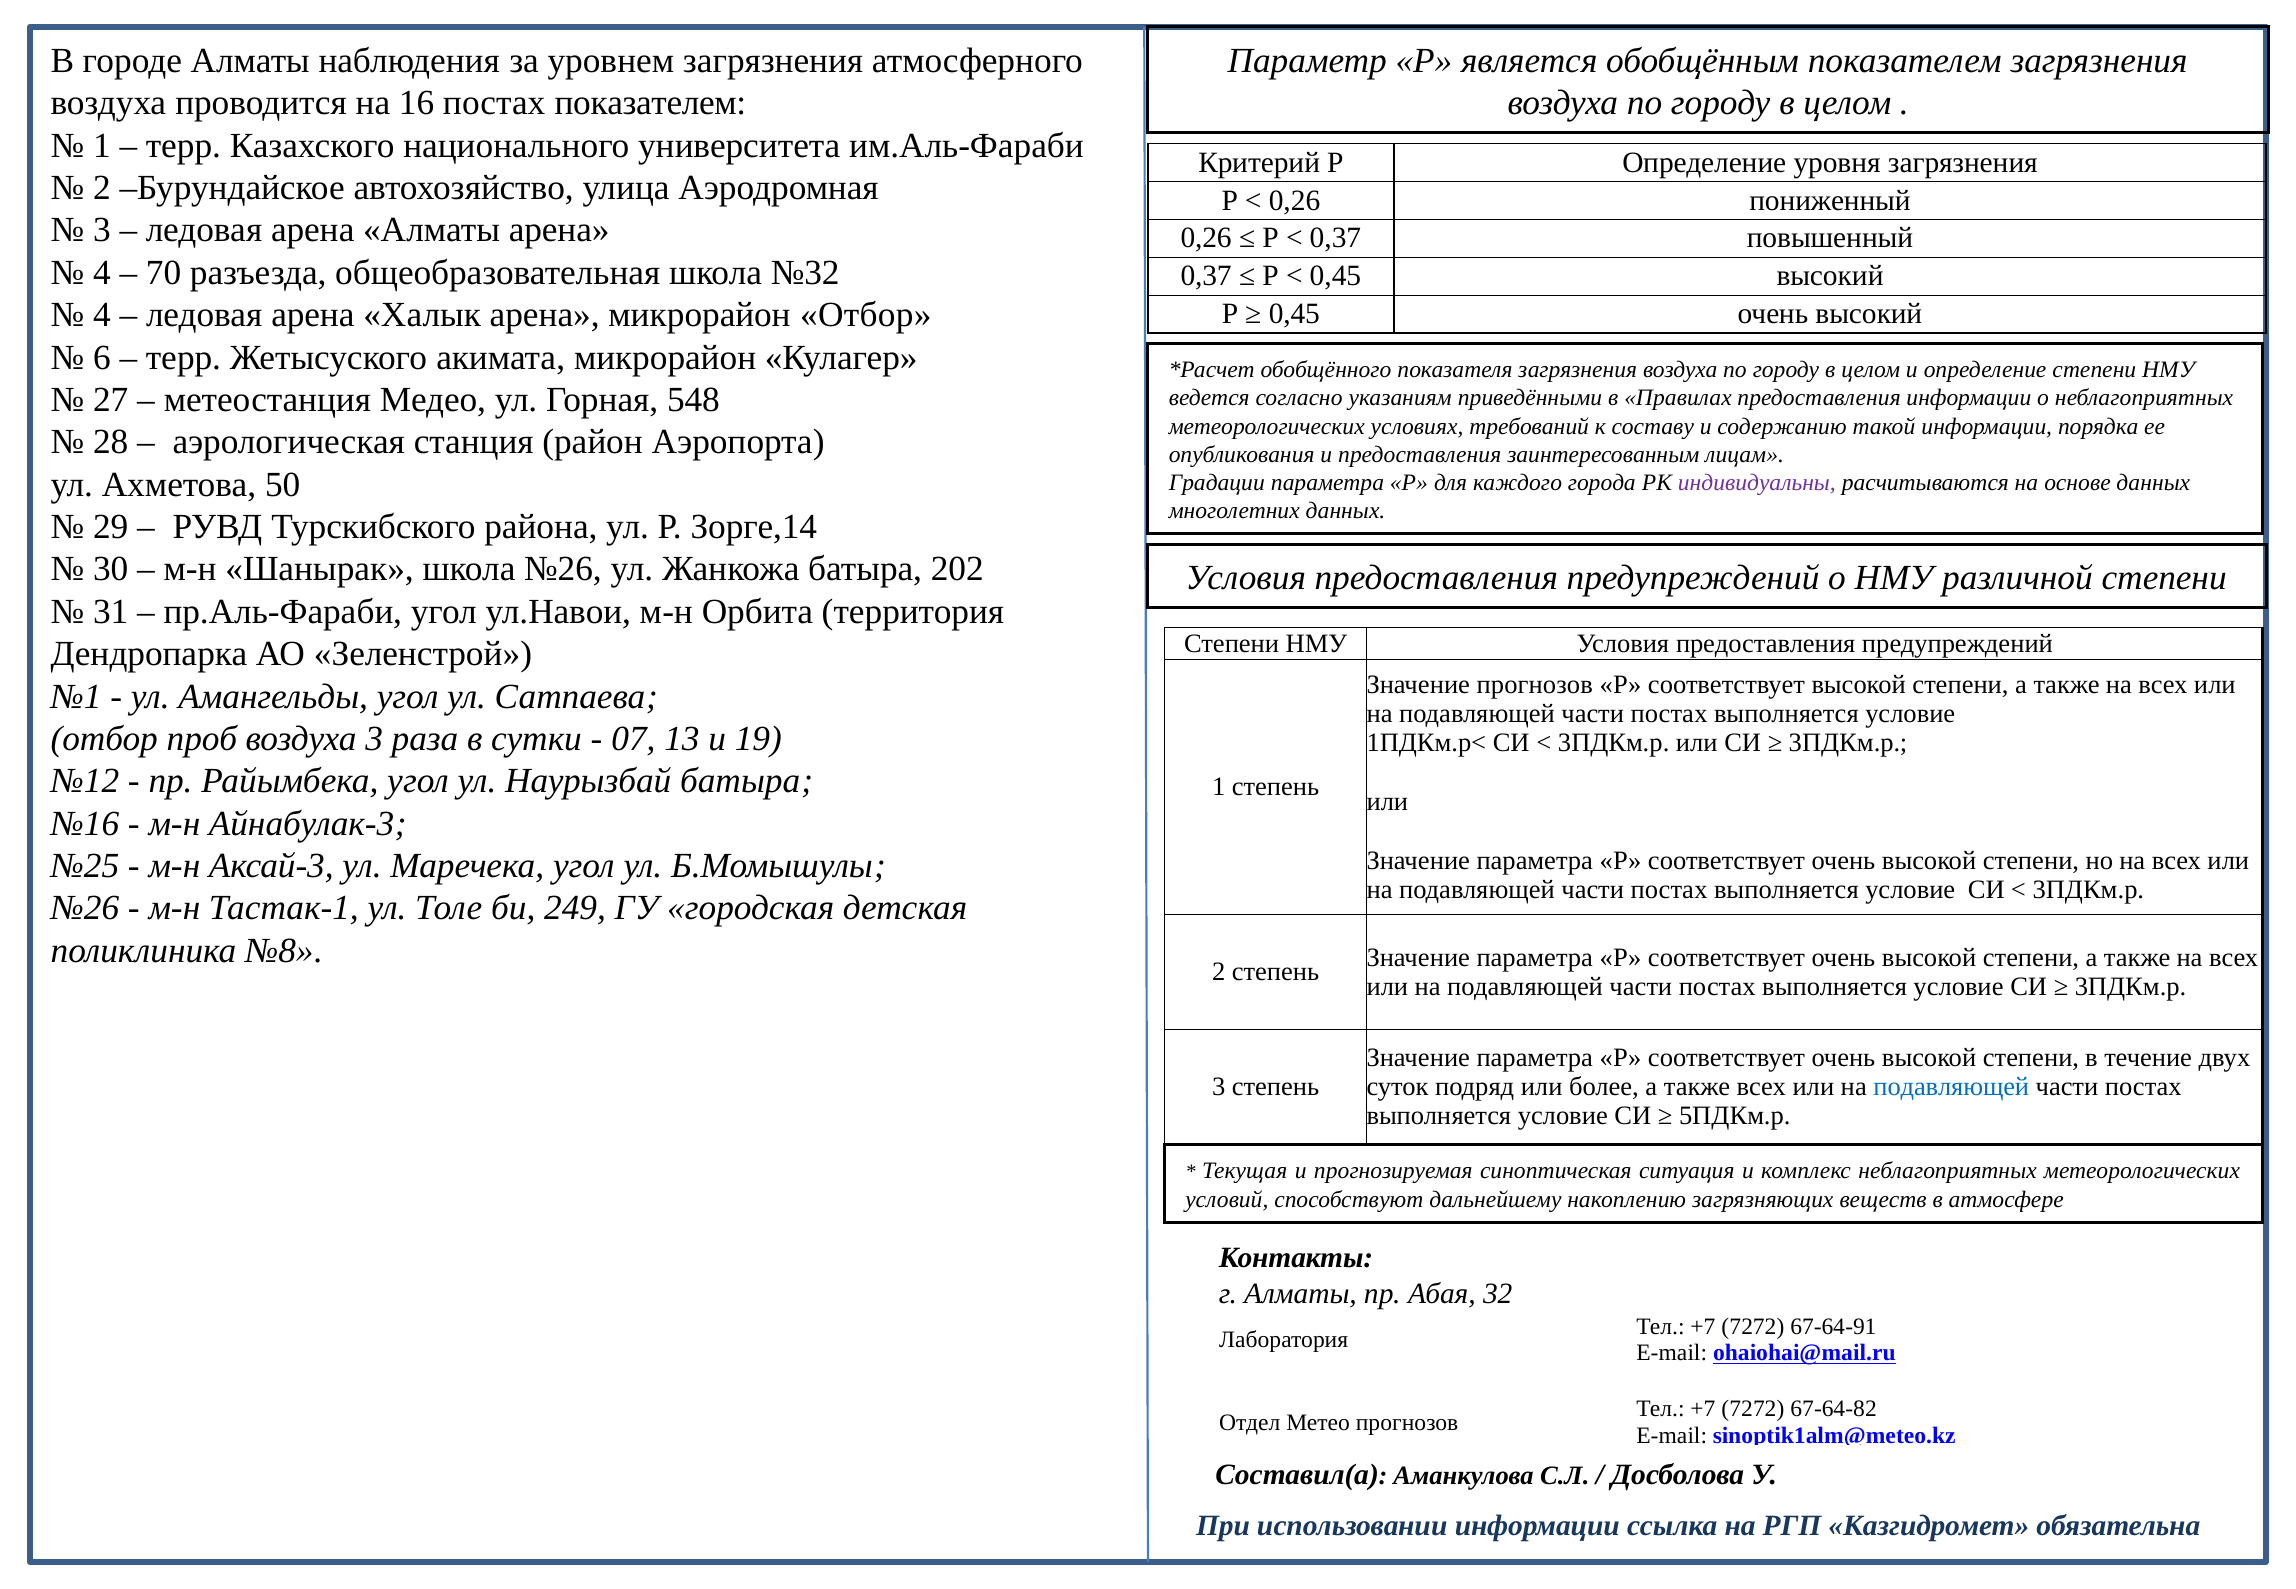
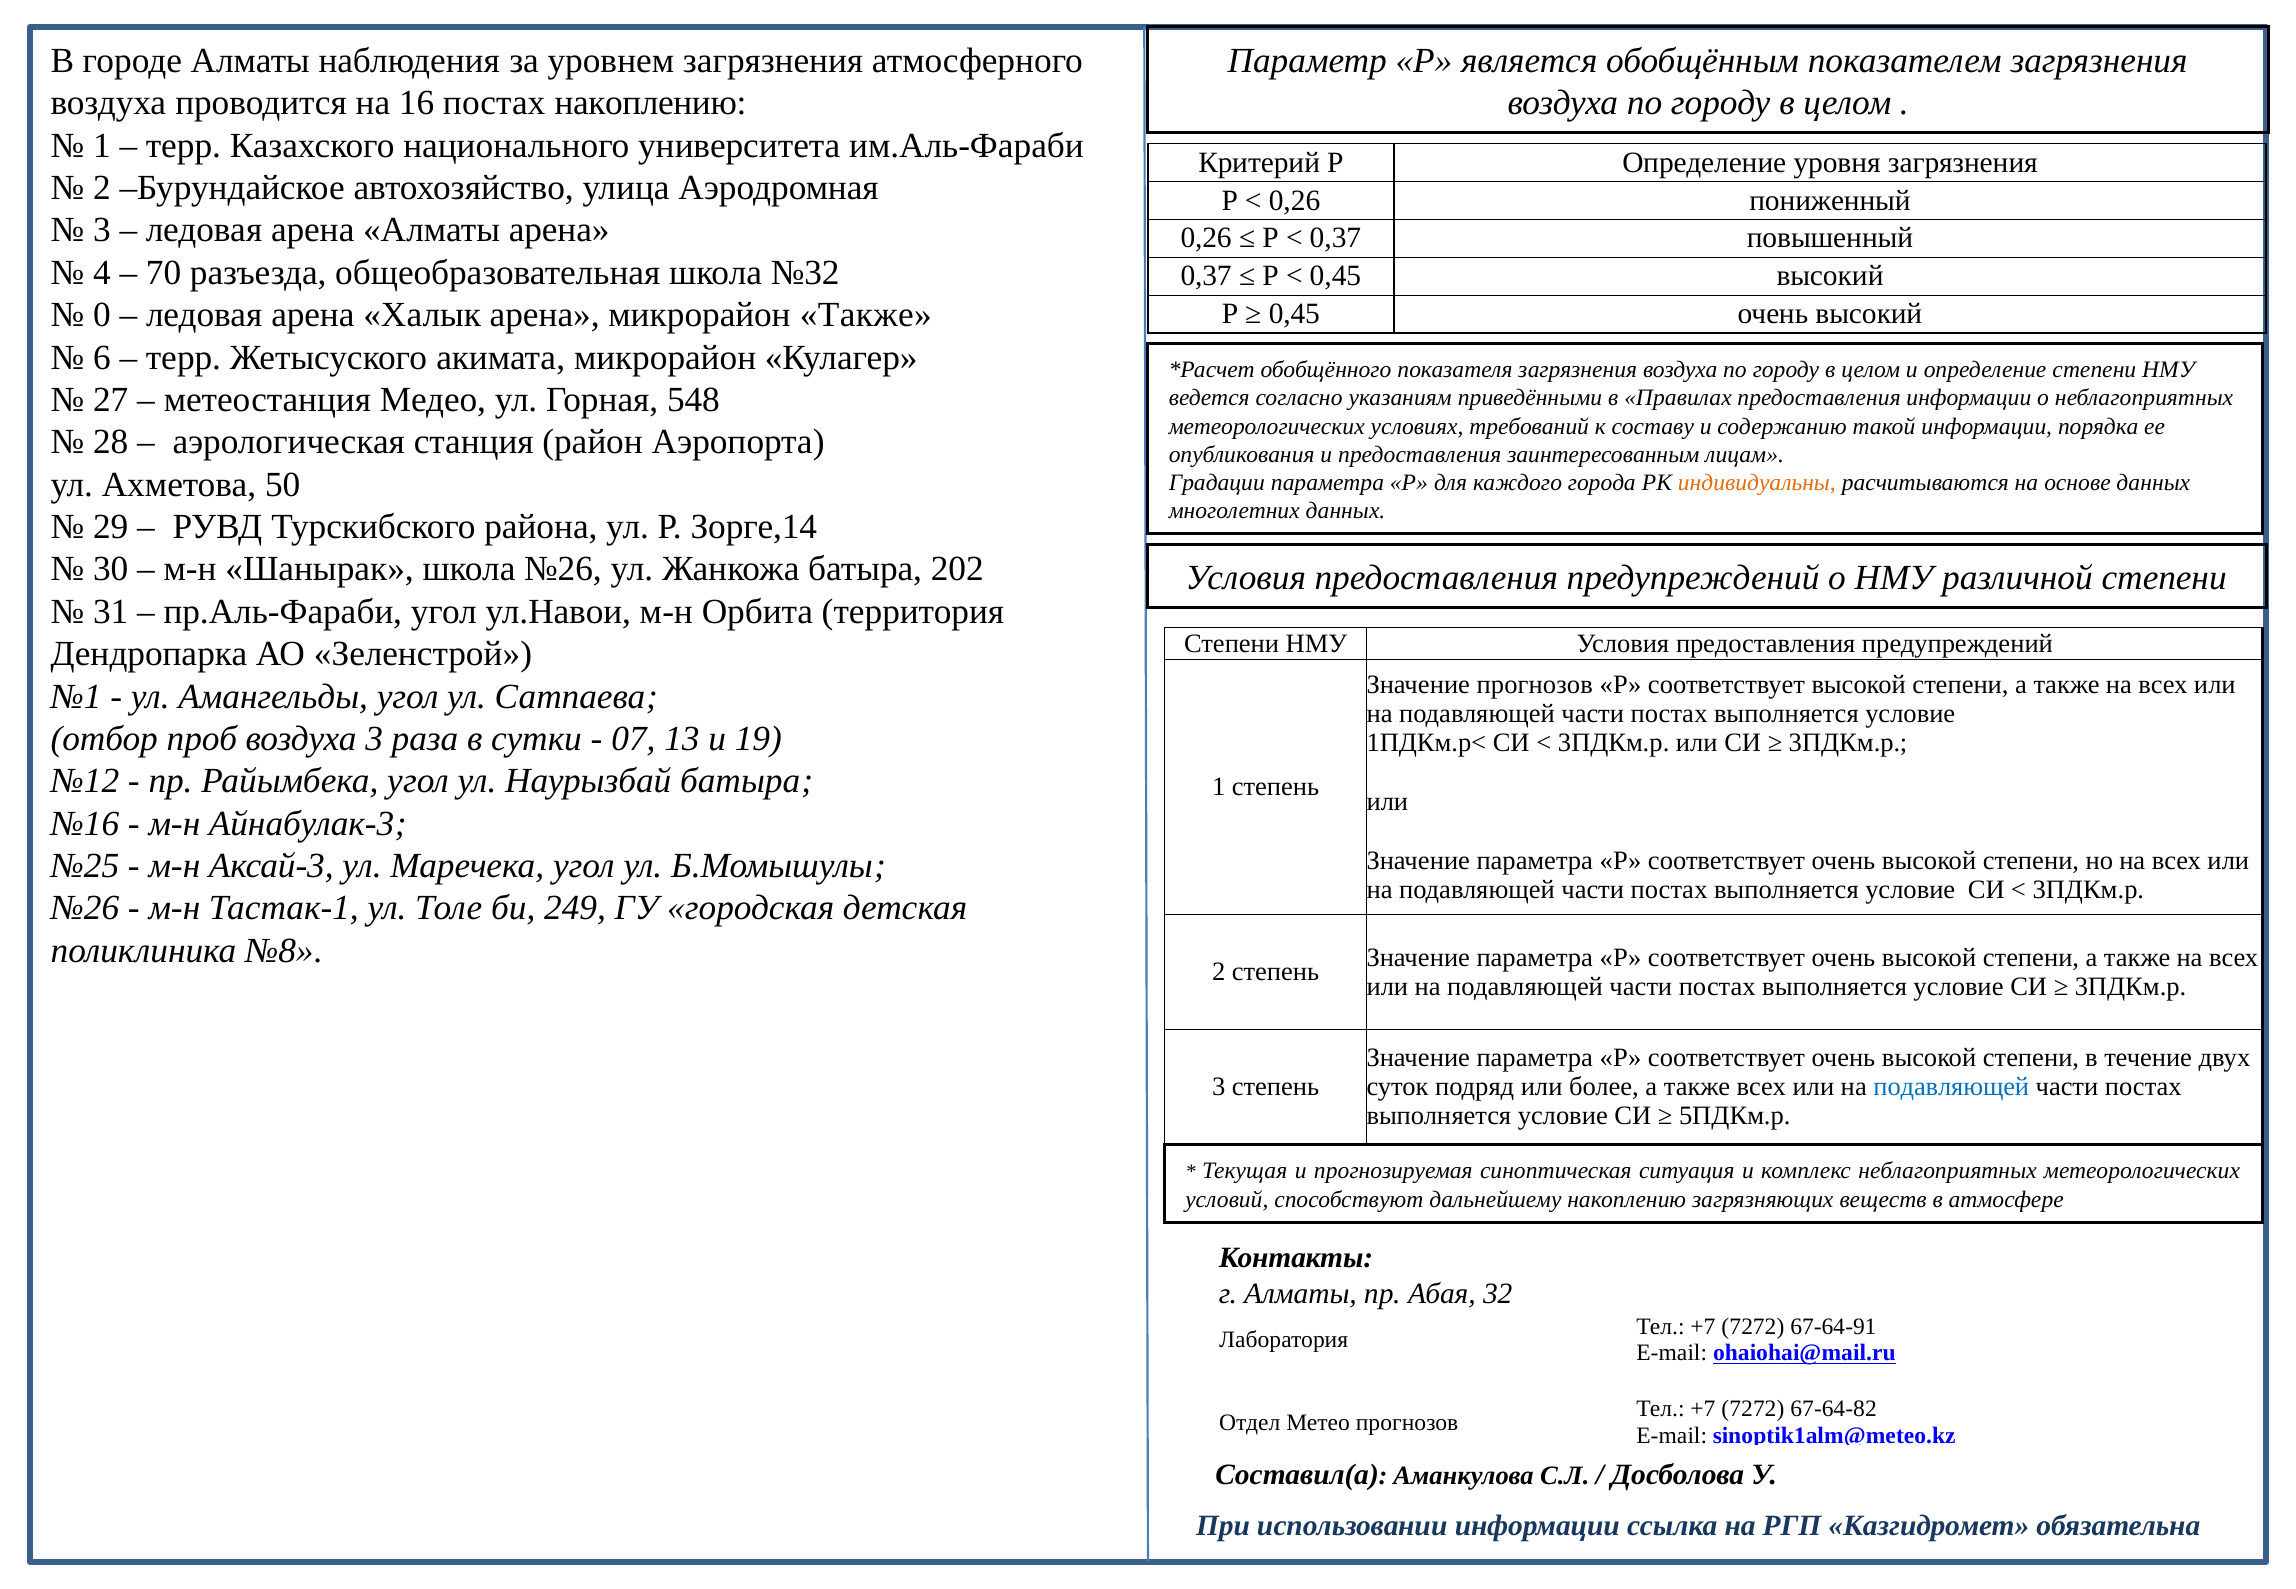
постах показателем: показателем -> накоплению (650, 103)
4: 4 -> 0 (102, 315)
микрорайон Отбор: Отбор -> Также (866, 315)
индивидуальны colour: purple -> orange (1757, 483)
